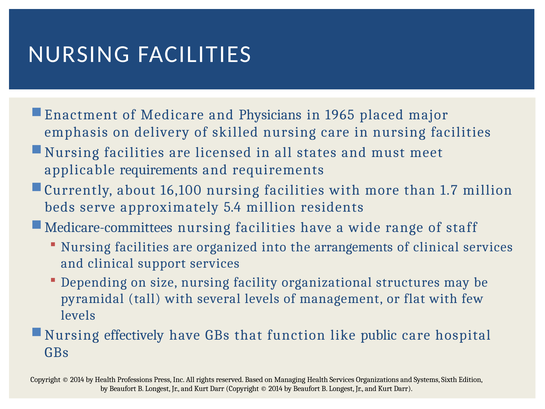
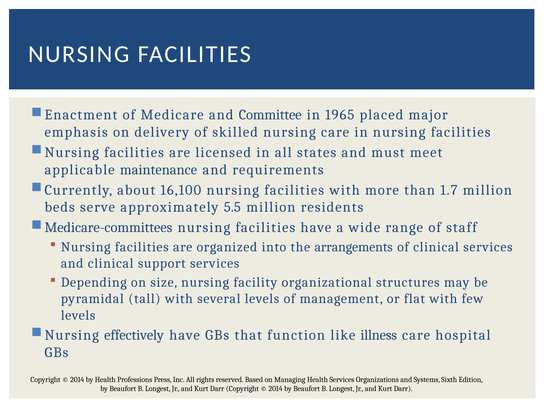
Physicians: Physicians -> Committee (270, 115)
applicable requirements: requirements -> maintenance (159, 170)
5.4: 5.4 -> 5.5 (232, 207)
public: public -> illness (379, 335)
